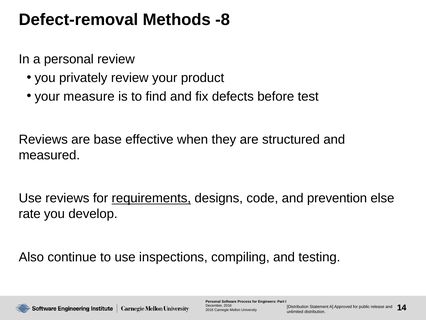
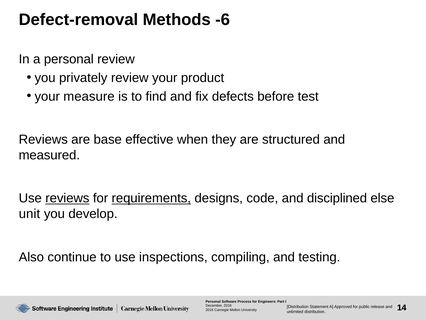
-8: -8 -> -6 (223, 20)
reviews underline: none -> present (67, 198)
prevention: prevention -> disciplined (337, 198)
rate: rate -> unit (29, 214)
